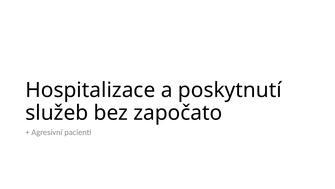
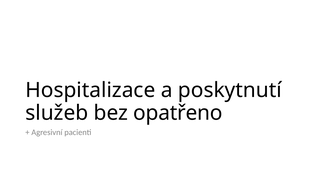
započato: započato -> opatřeno (178, 113)
